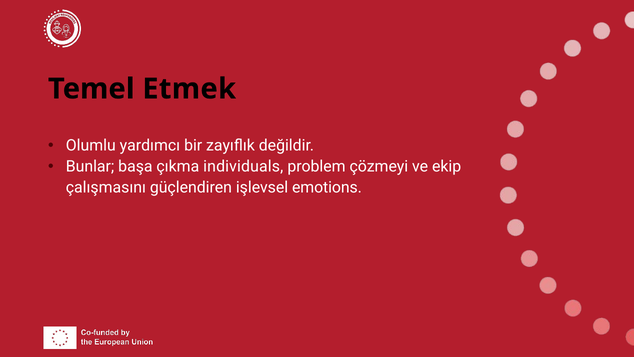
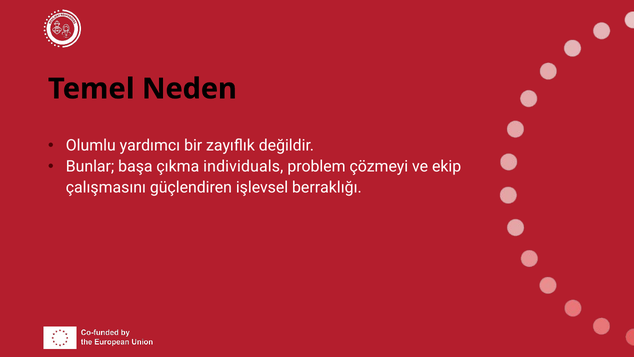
Etmek: Etmek -> Neden (189, 89)
emotions: emotions -> berraklığı (327, 187)
